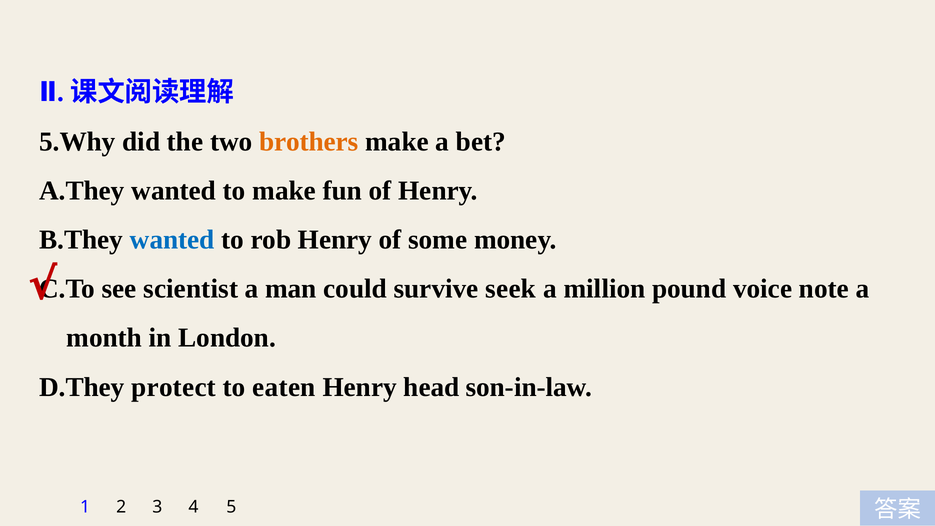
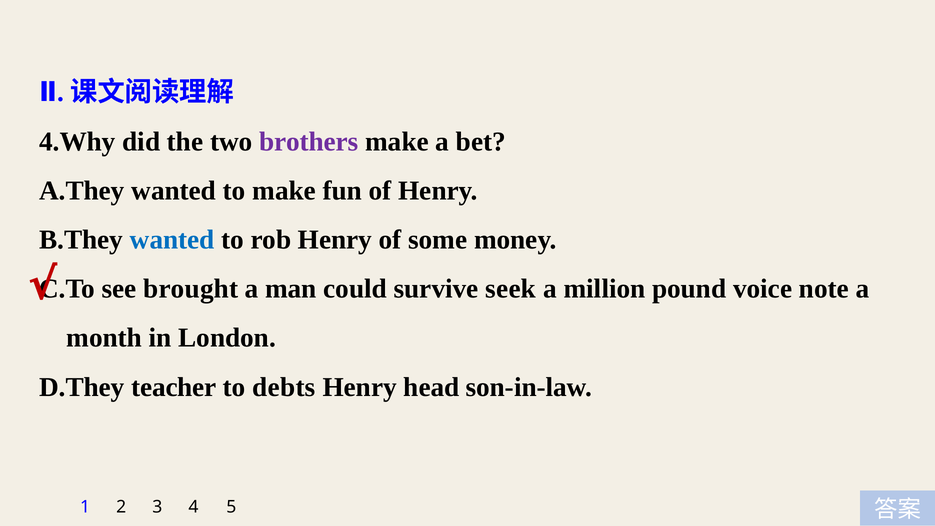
5.Why: 5.Why -> 4.Why (77, 142)
brothers colour: orange -> purple (309, 142)
scientist: scientist -> brought (191, 289)
protect: protect -> teacher (174, 387)
eaten: eaten -> debts (284, 387)
